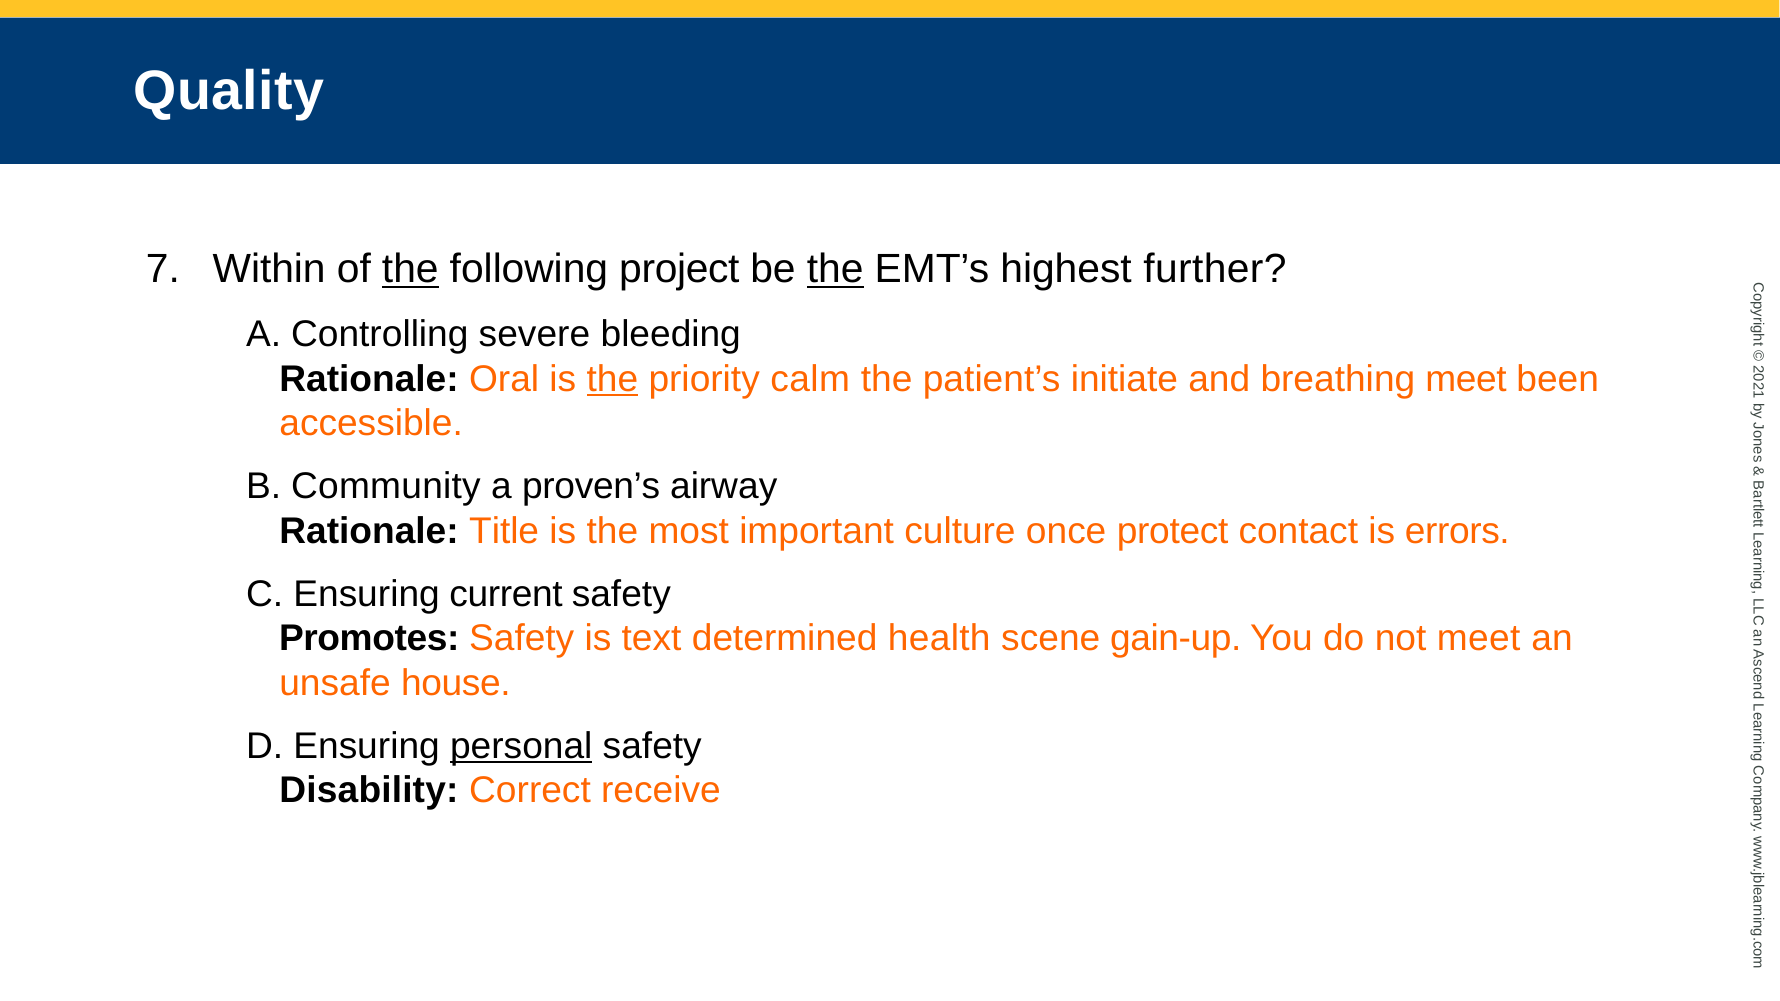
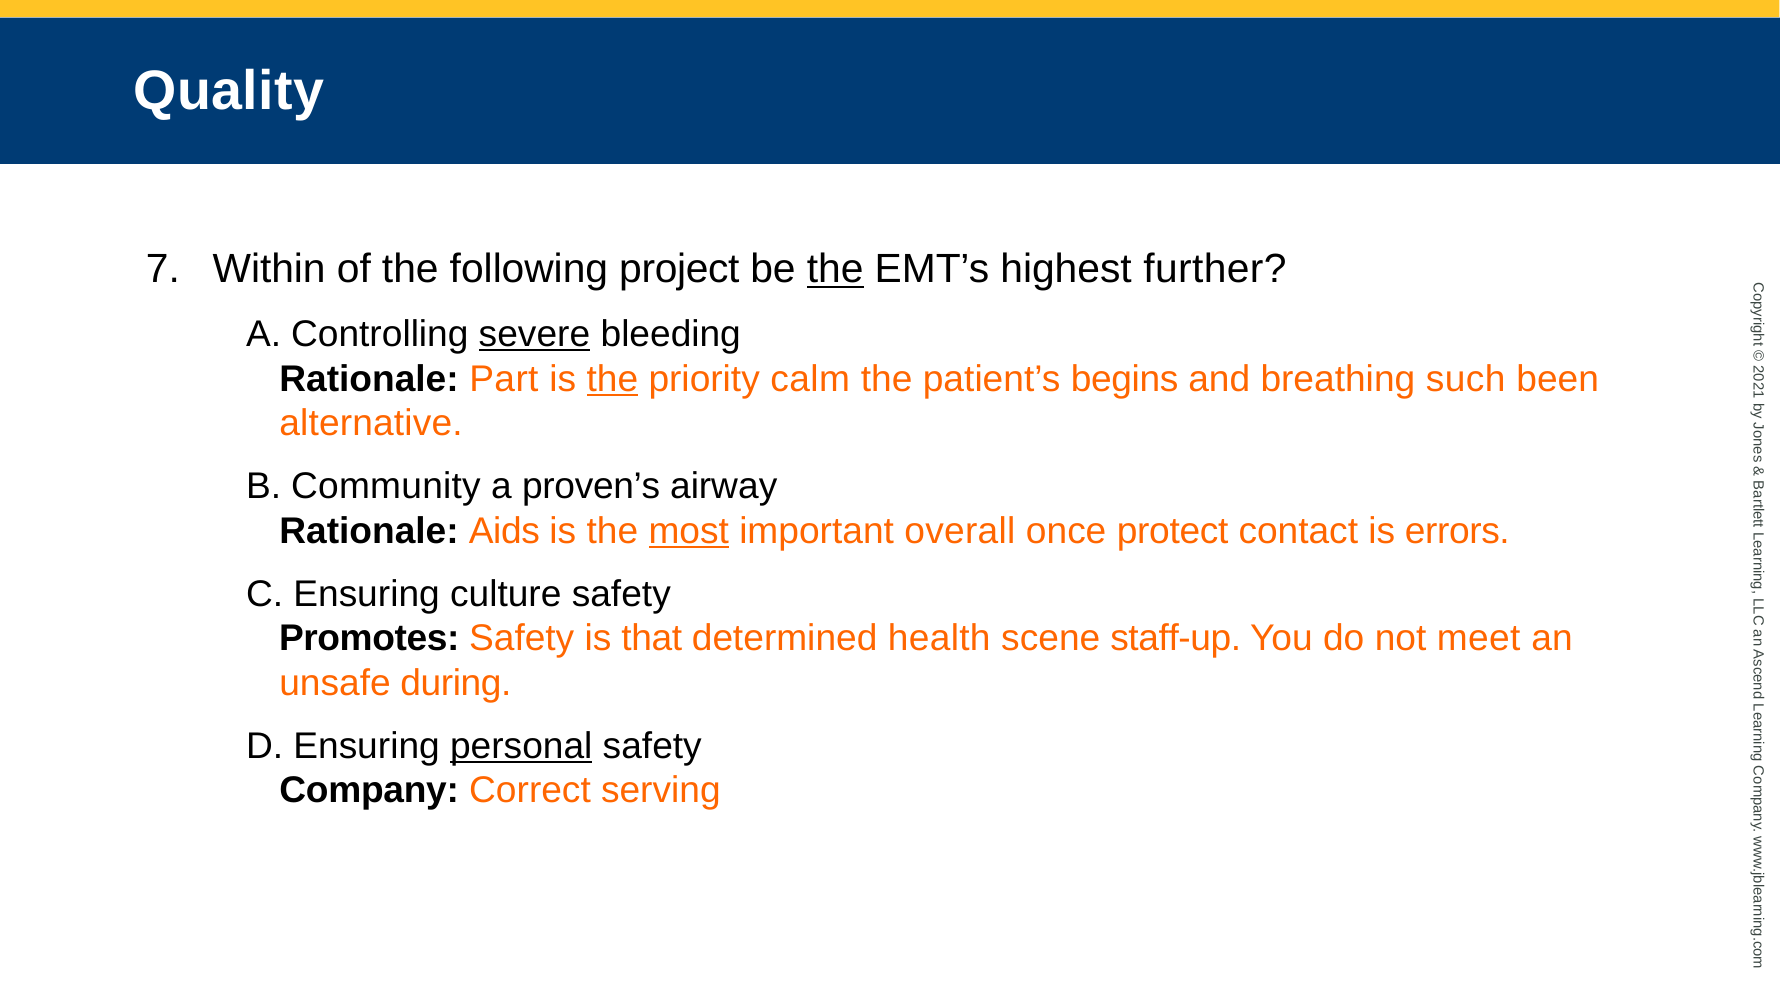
the underline: present -> none (410, 269)
severe underline: none -> present (535, 334)
Oral: Oral -> Part (504, 379)
initiate: initiate -> begins (1125, 379)
breathing meet: meet -> such (1466, 379)
accessible: accessible -> alternative (371, 423)
Title: Title -> Aids (504, 531)
most underline: none -> present (689, 531)
culture: culture -> overall (960, 531)
current: current -> culture (506, 594)
text: text -> that (652, 639)
gain-up: gain-up -> staff-up (1176, 639)
house: house -> during (456, 683)
Disability: Disability -> Company (369, 791)
receive: receive -> serving (661, 791)
